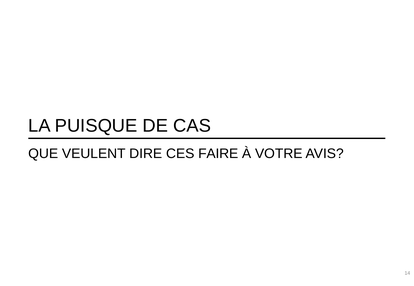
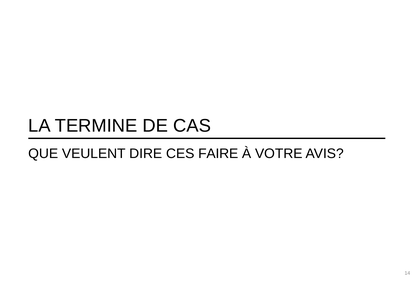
PUISQUE: PUISQUE -> TERMINE (96, 126)
